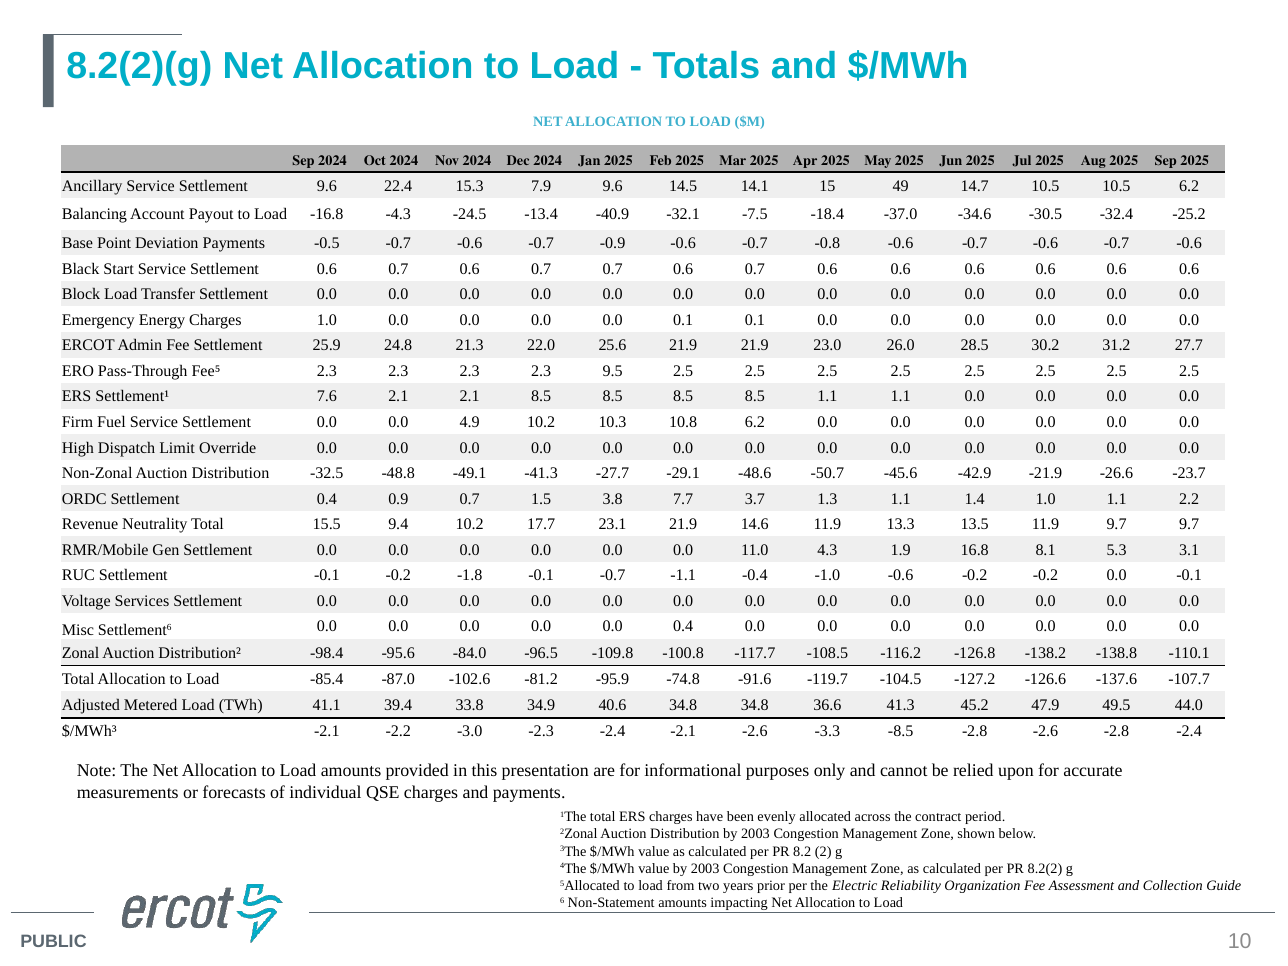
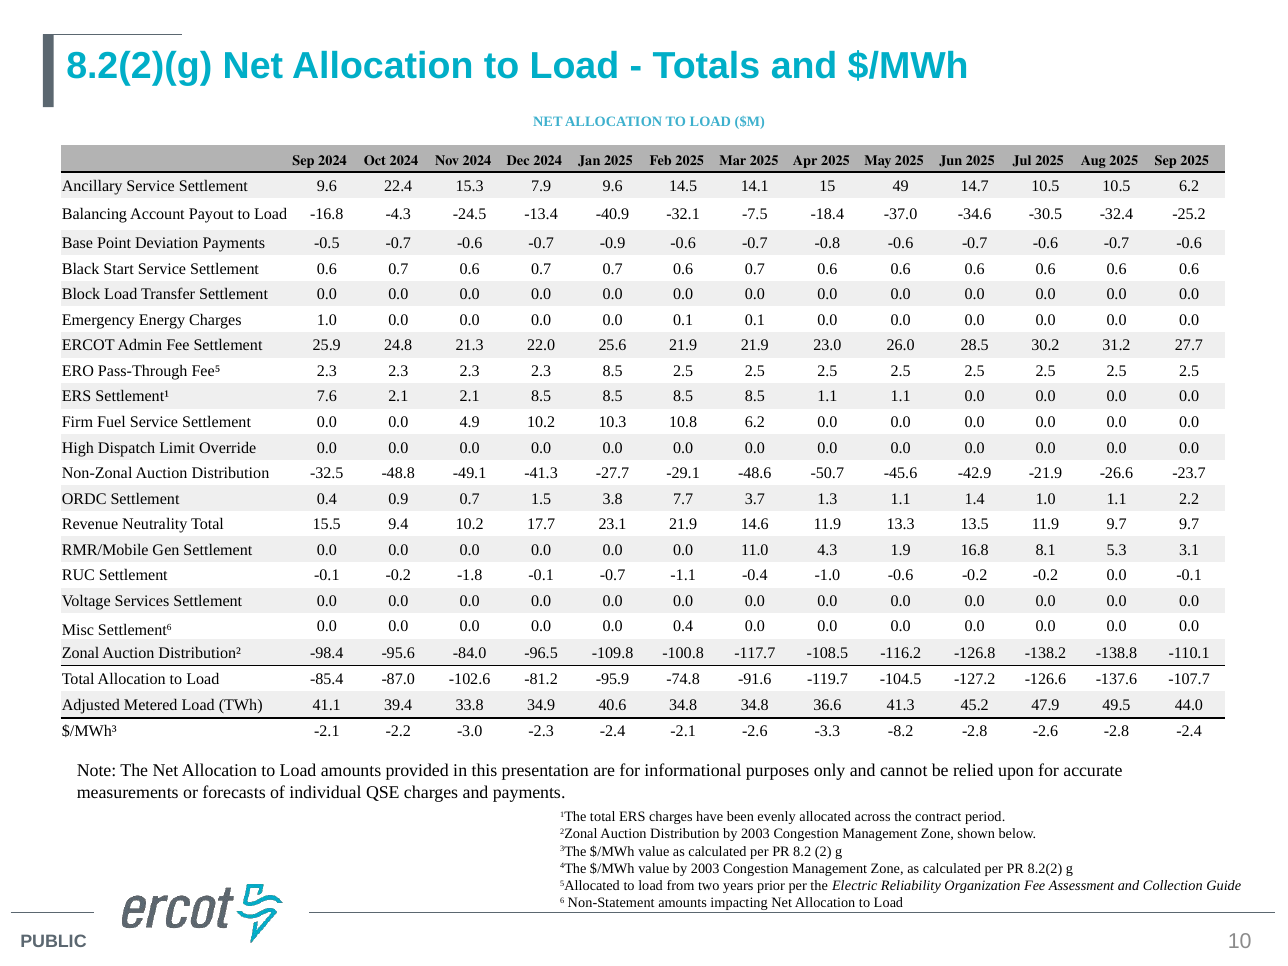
2.3 9.5: 9.5 -> 8.5 (613, 371)
-8.5: -8.5 -> -8.2 (901, 732)
